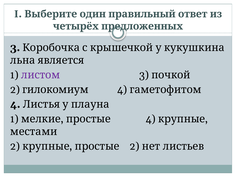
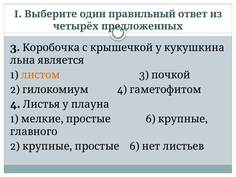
листом colour: purple -> orange (41, 75)
мелкие простые 4: 4 -> 6 (151, 119)
местами: местами -> главного (34, 132)
крупные простые 2: 2 -> 6 (135, 146)
